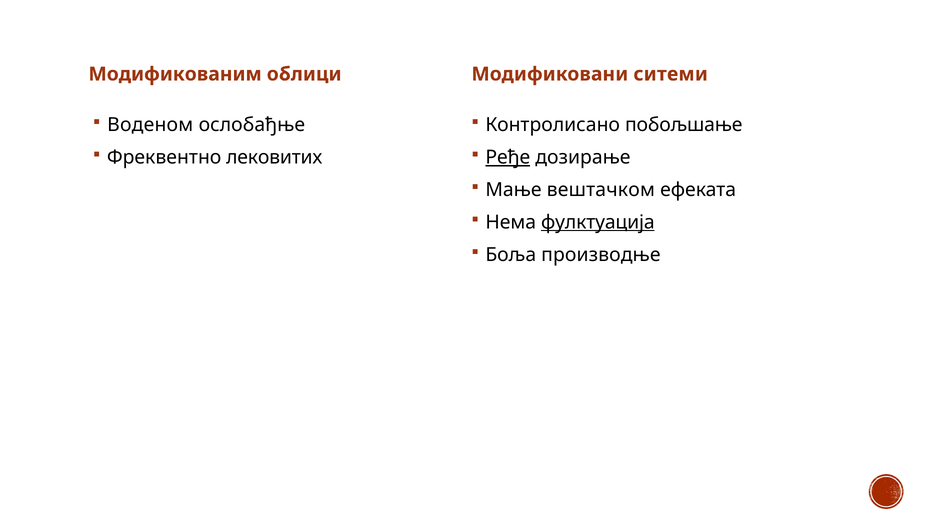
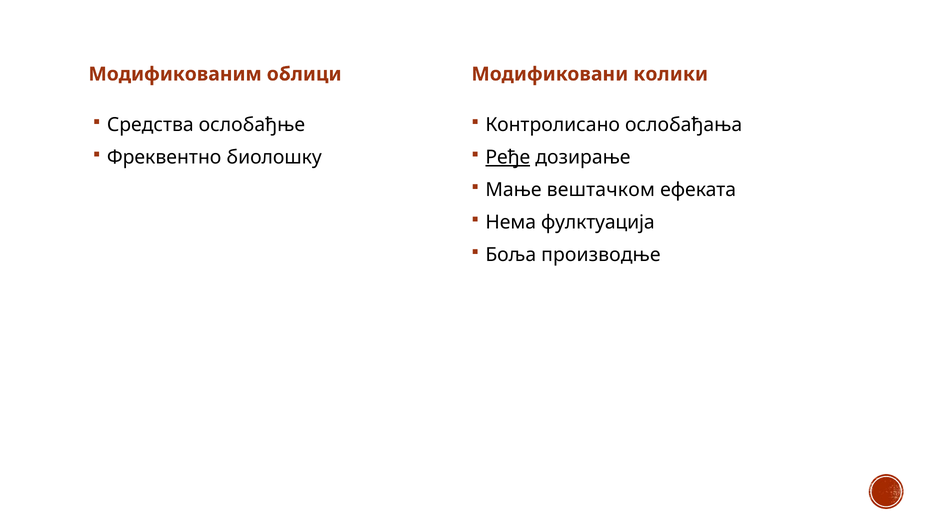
ситеми: ситеми -> колики (671, 74)
Воденом: Воденом -> Средства (150, 125)
побољшање: побољшање -> ослобађања (684, 125)
лековитих: лековитих -> биолошку (274, 158)
фулктуација underline: present -> none (598, 223)
